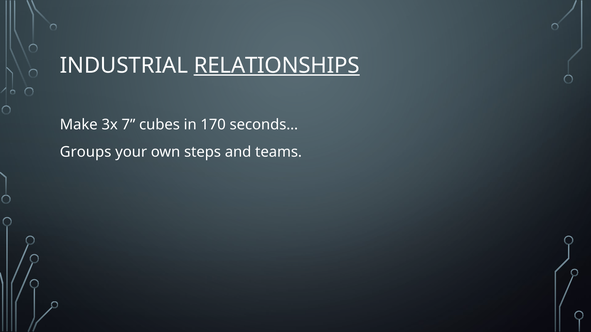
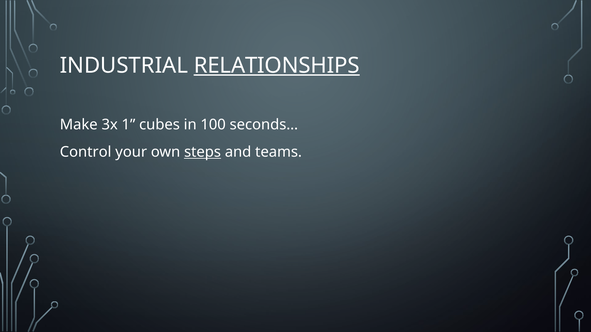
7: 7 -> 1 (128, 125)
170: 170 -> 100 (213, 125)
Groups: Groups -> Control (86, 152)
steps underline: none -> present (203, 152)
